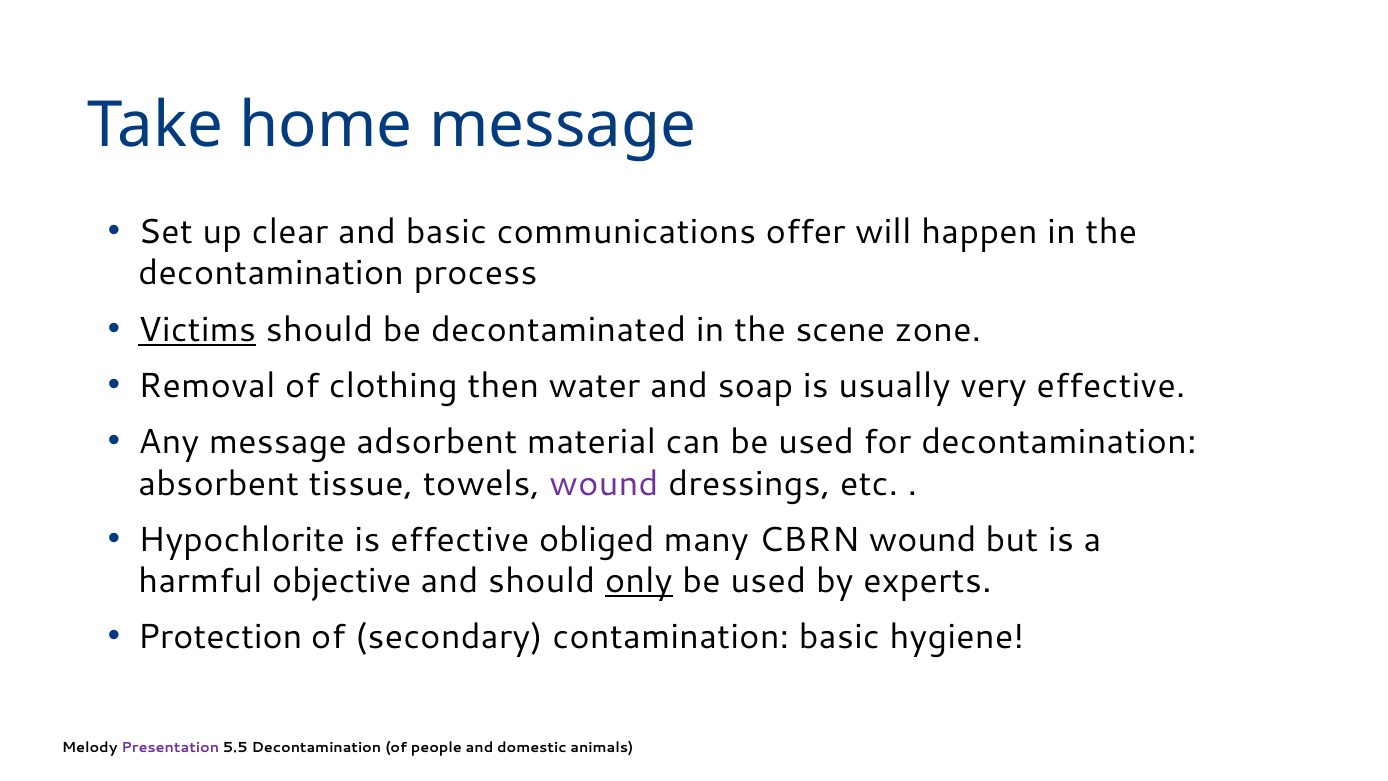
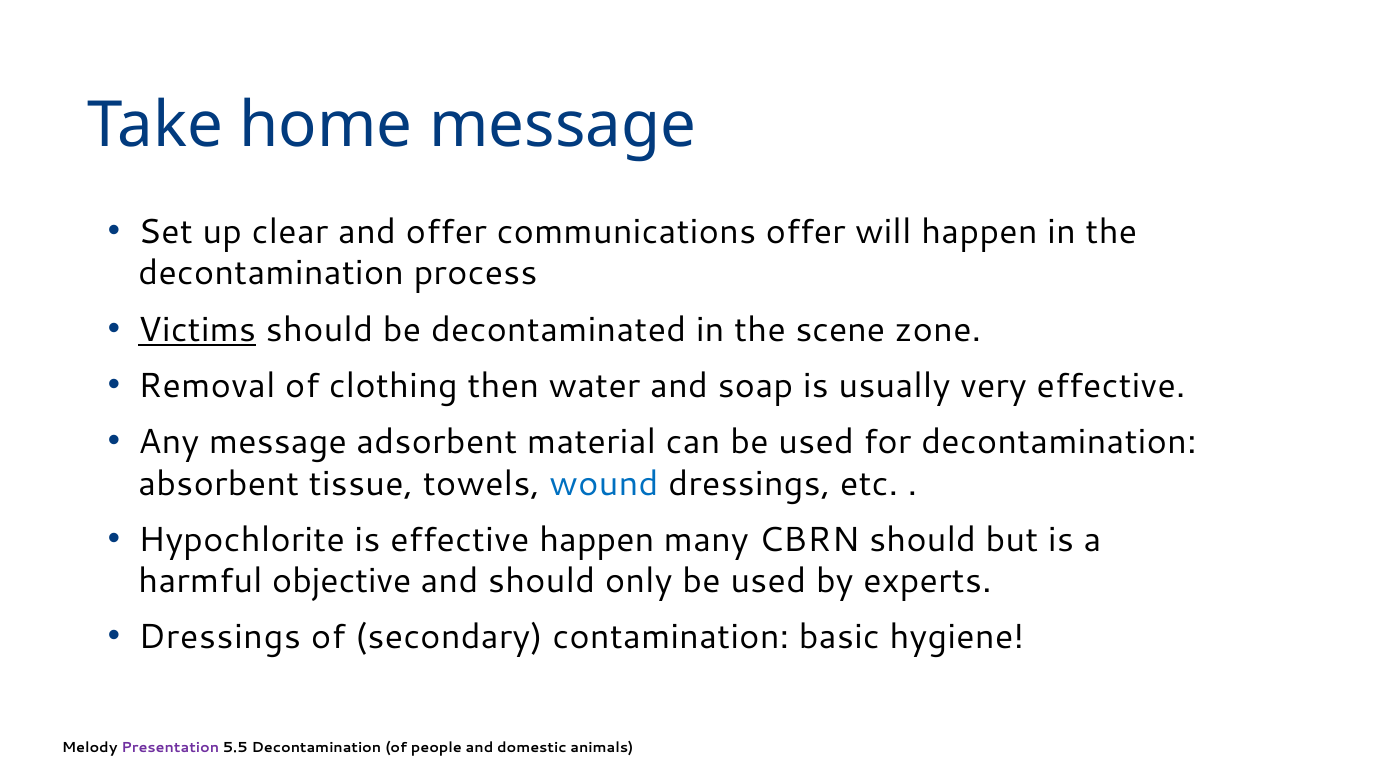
and basic: basic -> offer (446, 232)
wound colour: purple -> blue (604, 483)
effective obliged: obliged -> happen (597, 539)
CBRN wound: wound -> should (923, 539)
only underline: present -> none (639, 581)
Protection: Protection -> Dressings (220, 637)
